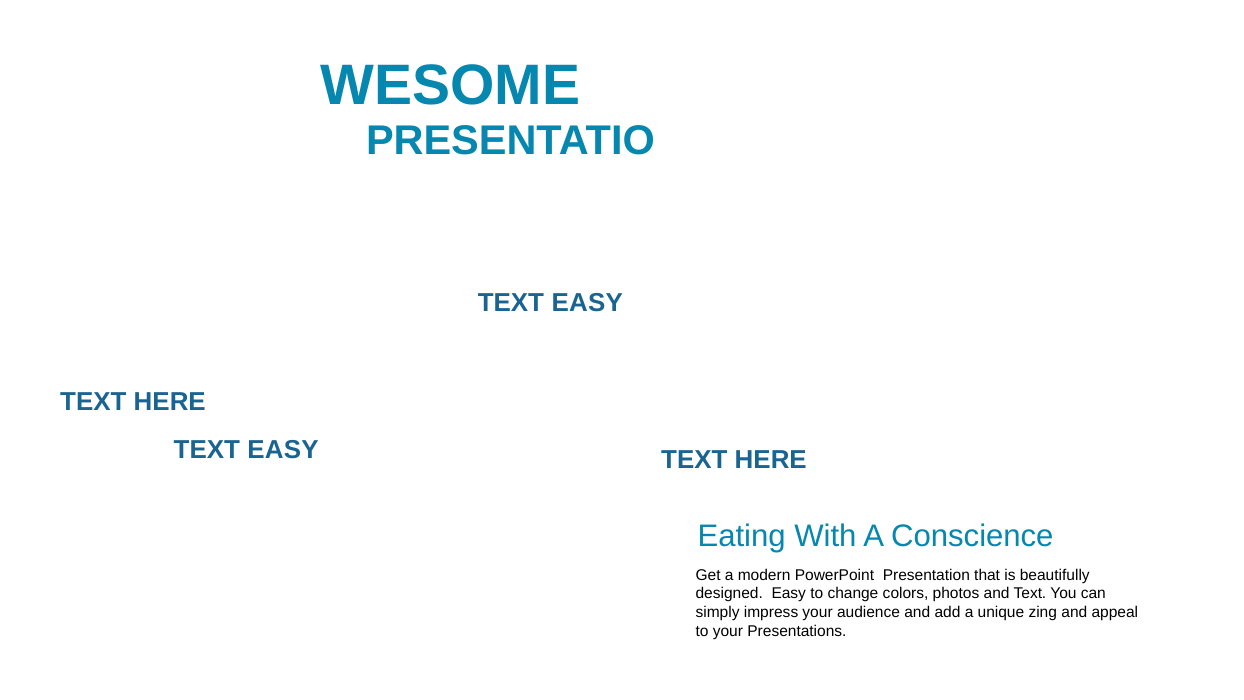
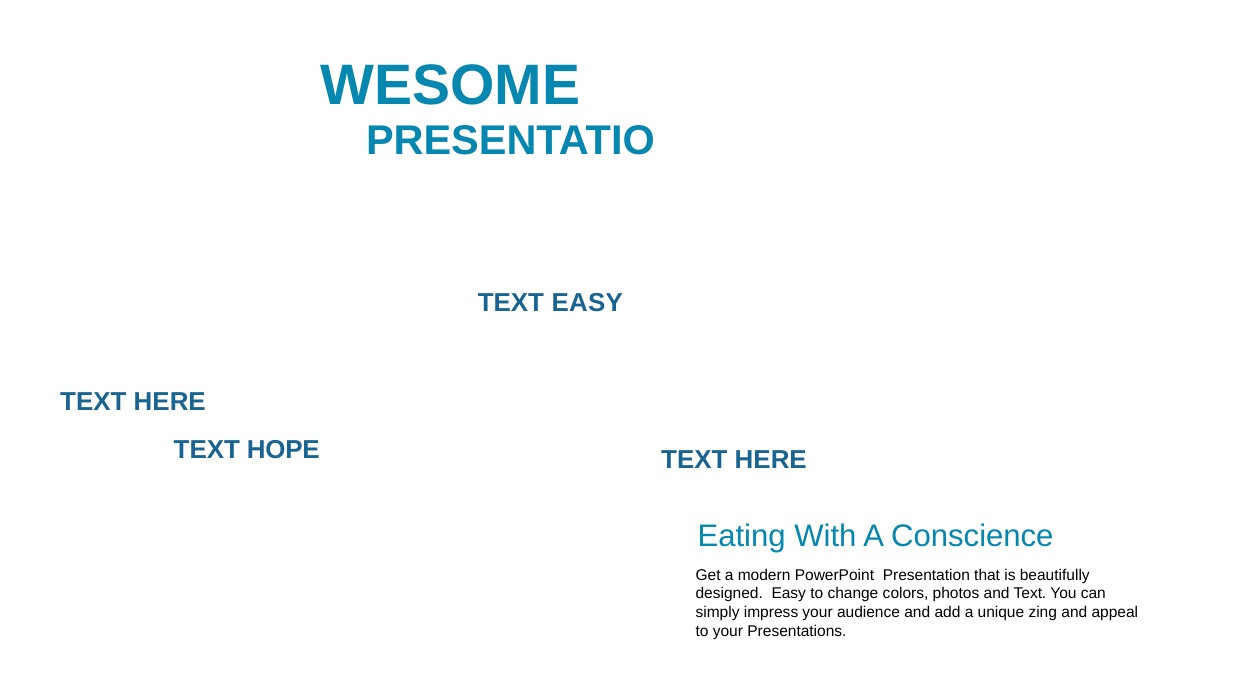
EASY: EASY -> HOPE (283, 450)
